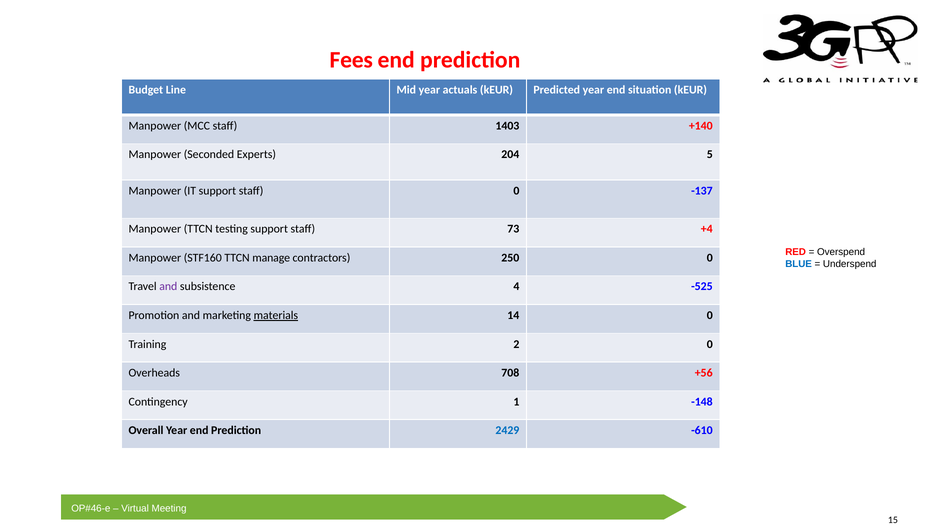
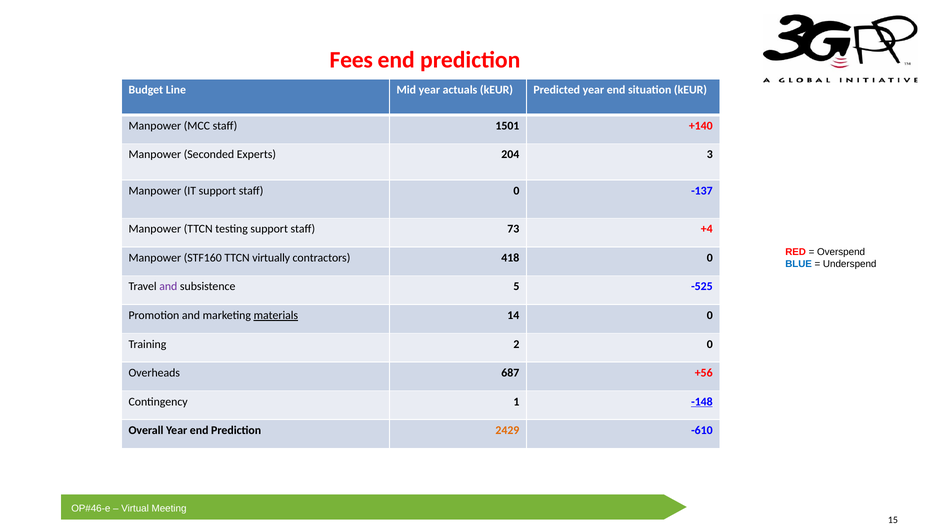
1403: 1403 -> 1501 (507, 126)
5: 5 -> 3 (710, 154)
manage: manage -> virtually (271, 258)
250: 250 -> 418 (510, 258)
4: 4 -> 5 (516, 286)
708: 708 -> 687 (510, 373)
-148 underline: none -> present (702, 401)
2429 colour: blue -> orange (507, 430)
